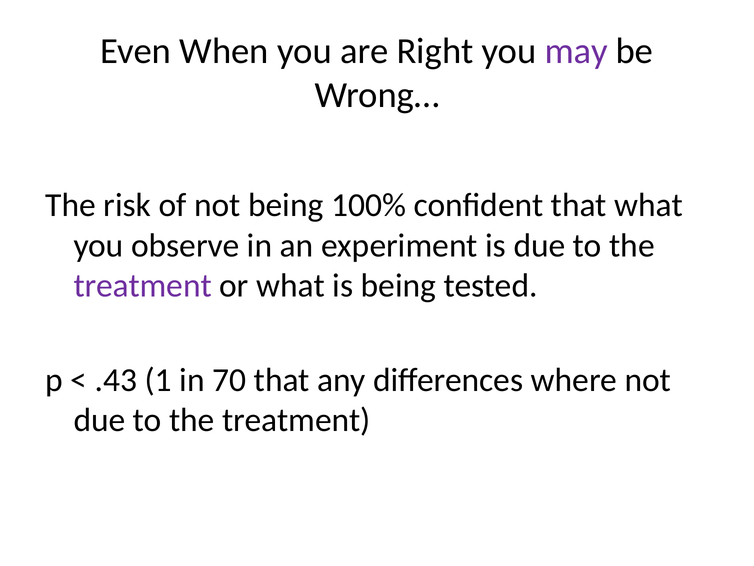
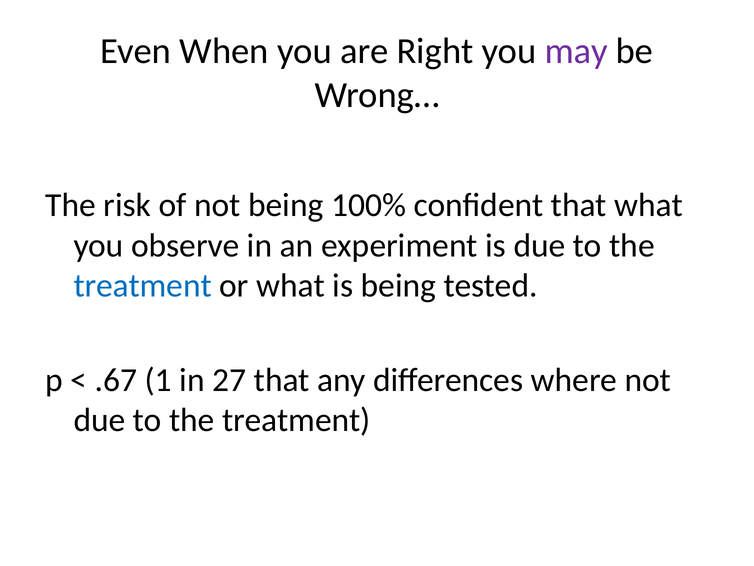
treatment colour: purple -> blue (143, 286)
.43: .43 -> .67 (116, 380)
70: 70 -> 27 (229, 380)
